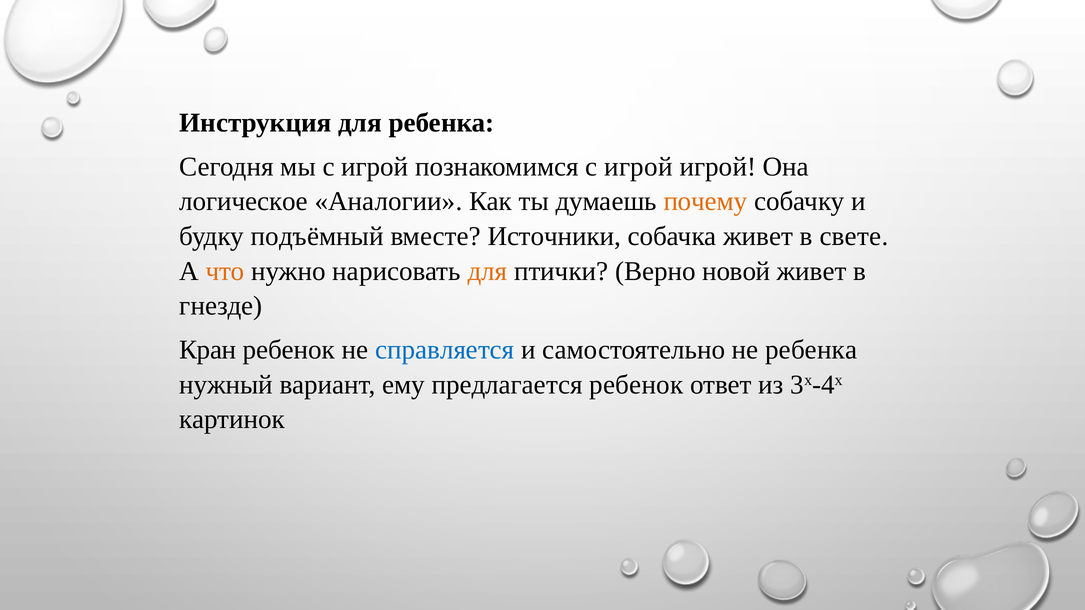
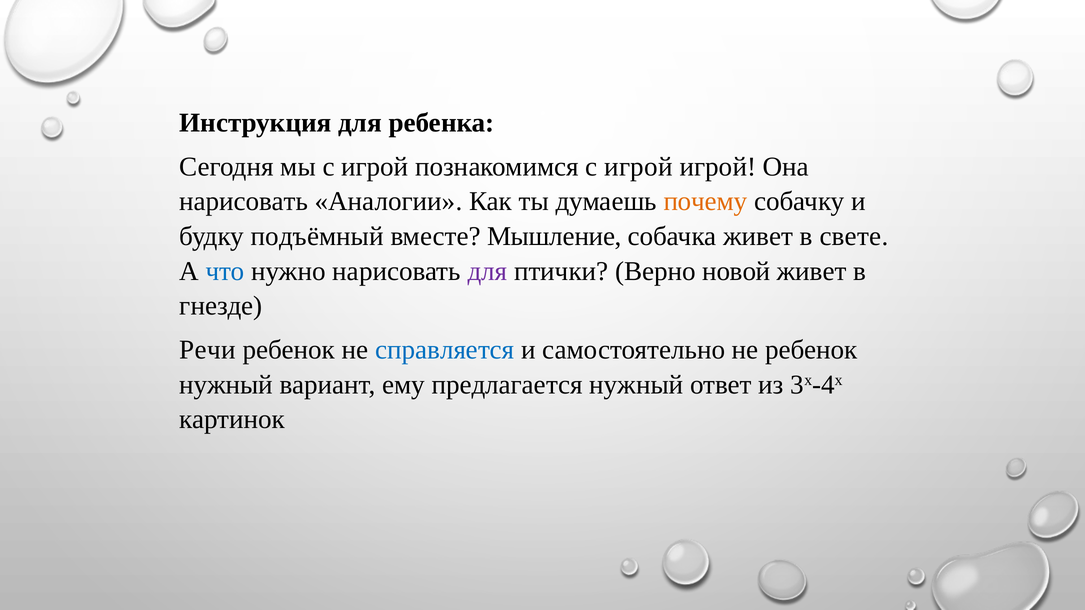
логическое: логическое -> нарисовать (244, 202)
Источники: Источники -> Мышление (554, 236)
что colour: orange -> blue (225, 271)
для colour: orange -> purple (487, 271)
Кран: Кран -> Речи (208, 350)
не ребенка: ребенка -> ребенок (811, 350)
предлагается ребенок: ребенок -> нужный (636, 385)
